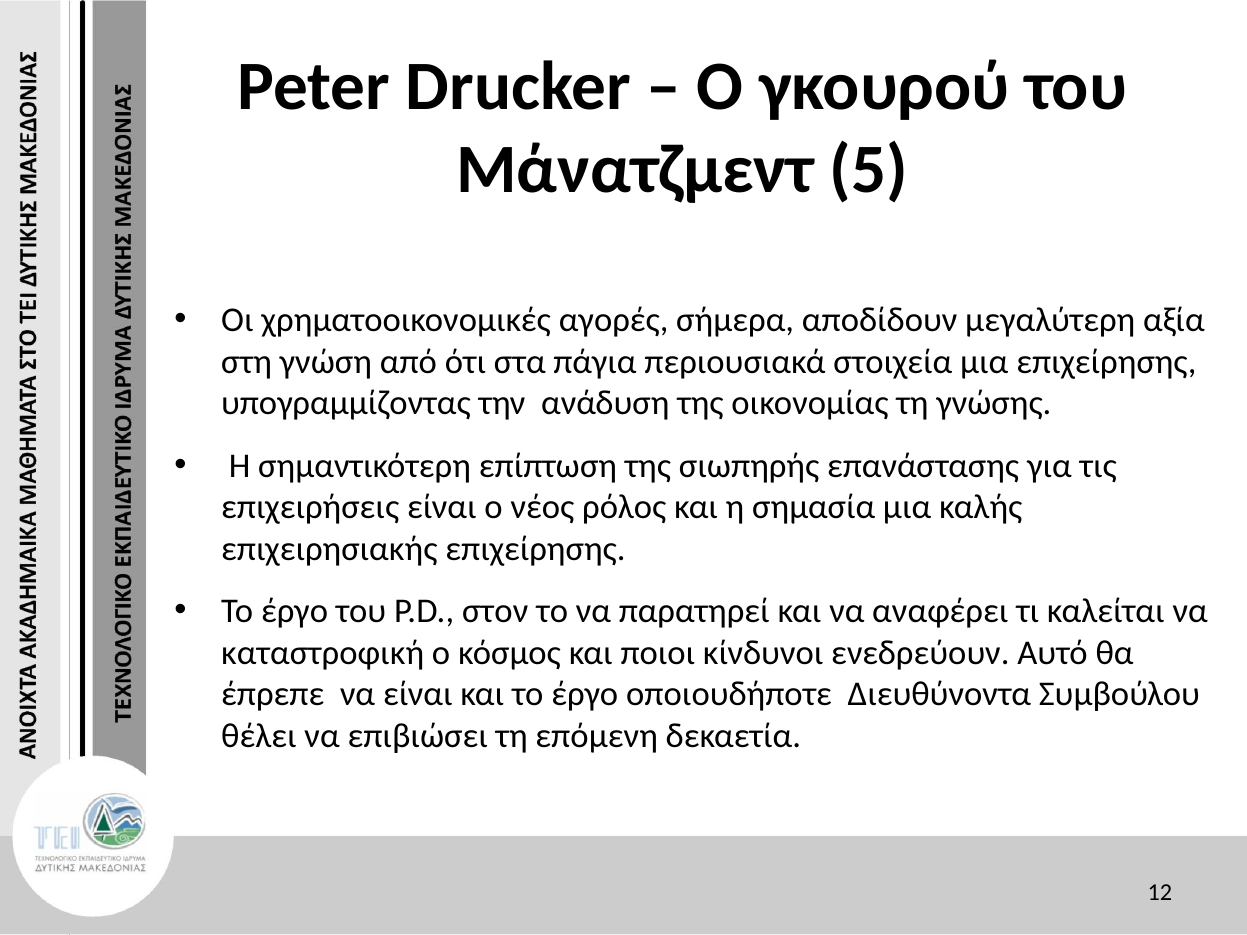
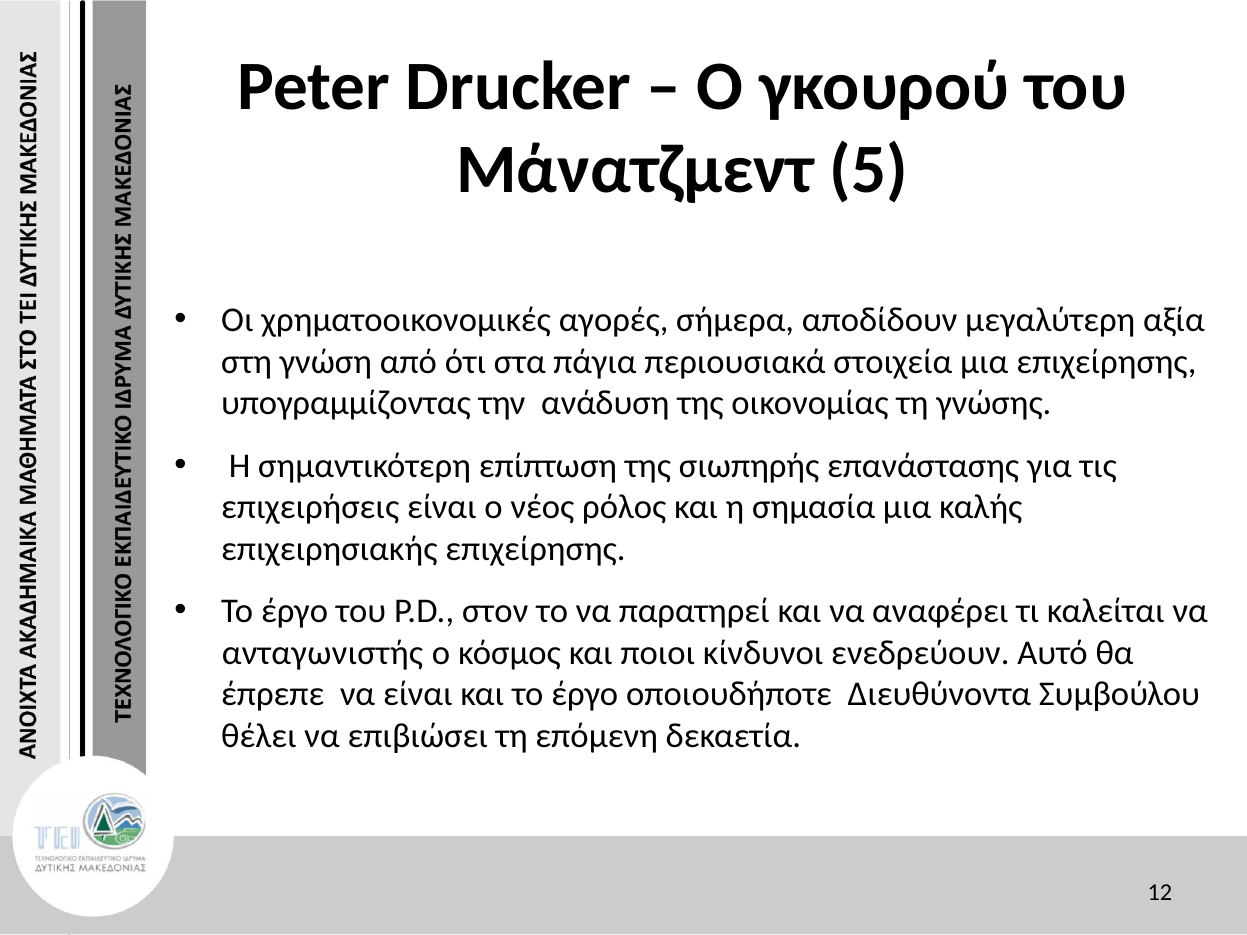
καταστροφική: καταστροφική -> ανταγωνιστής (323, 653)
